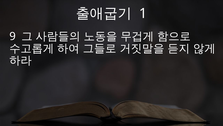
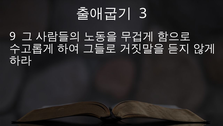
1: 1 -> 3 (143, 13)
